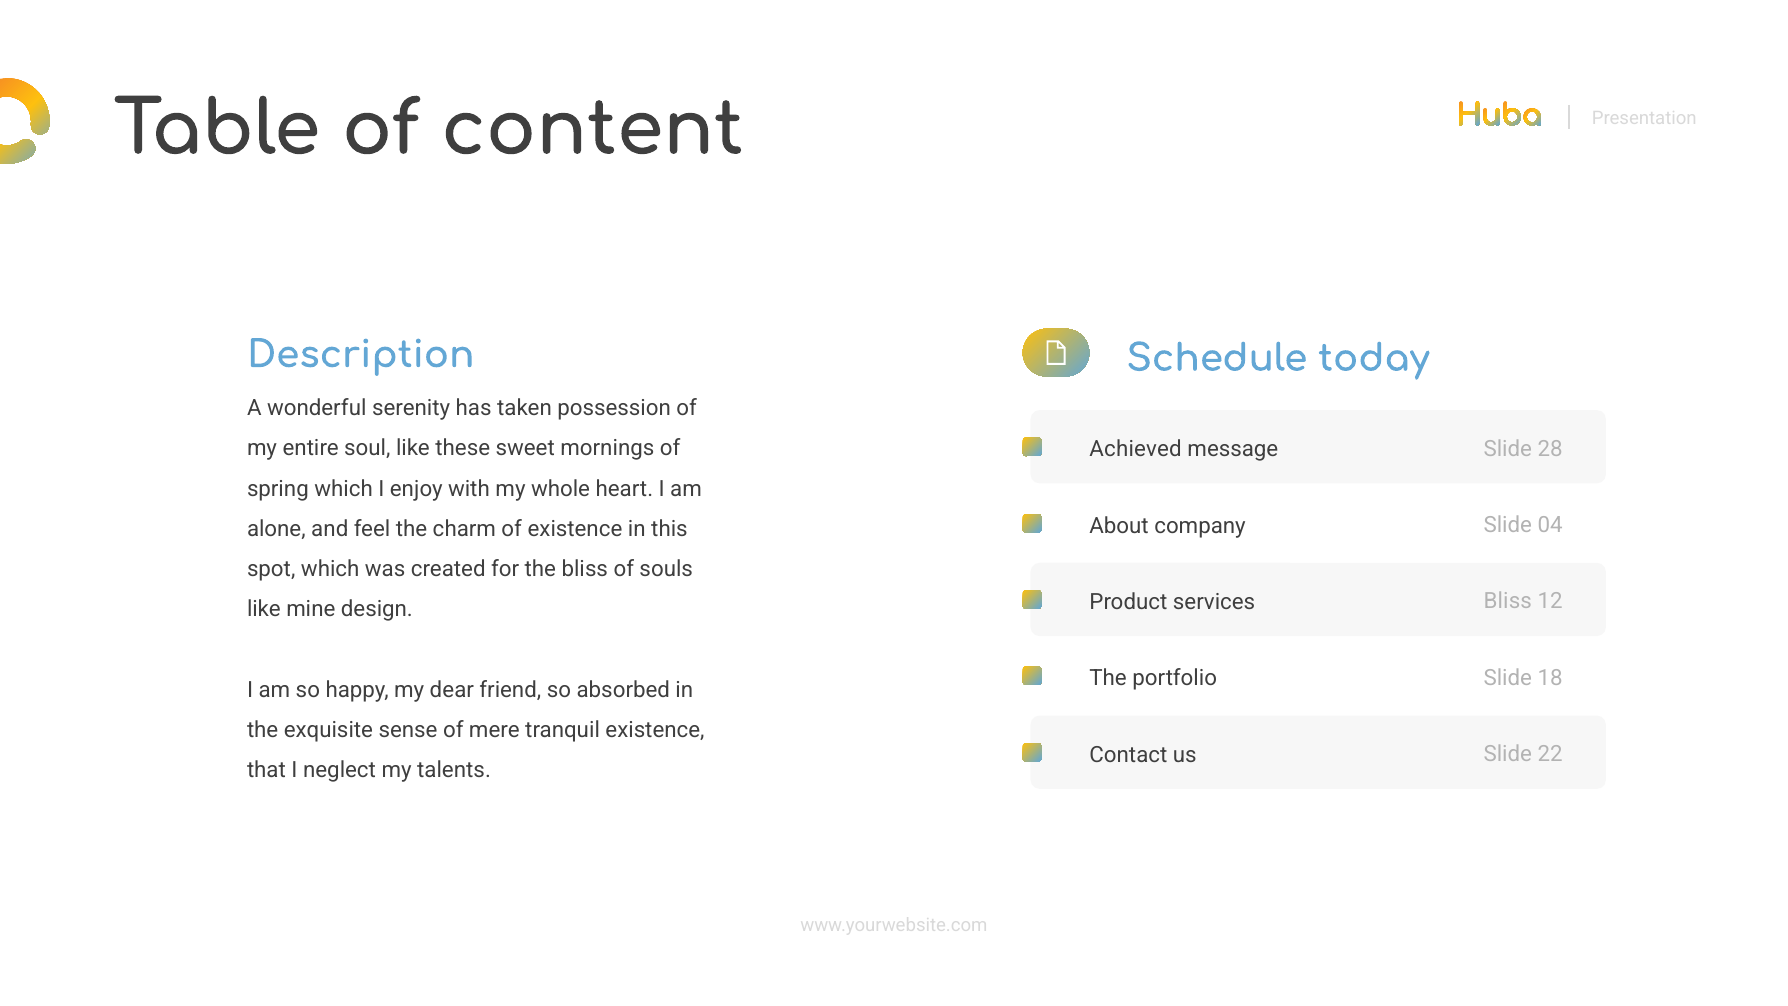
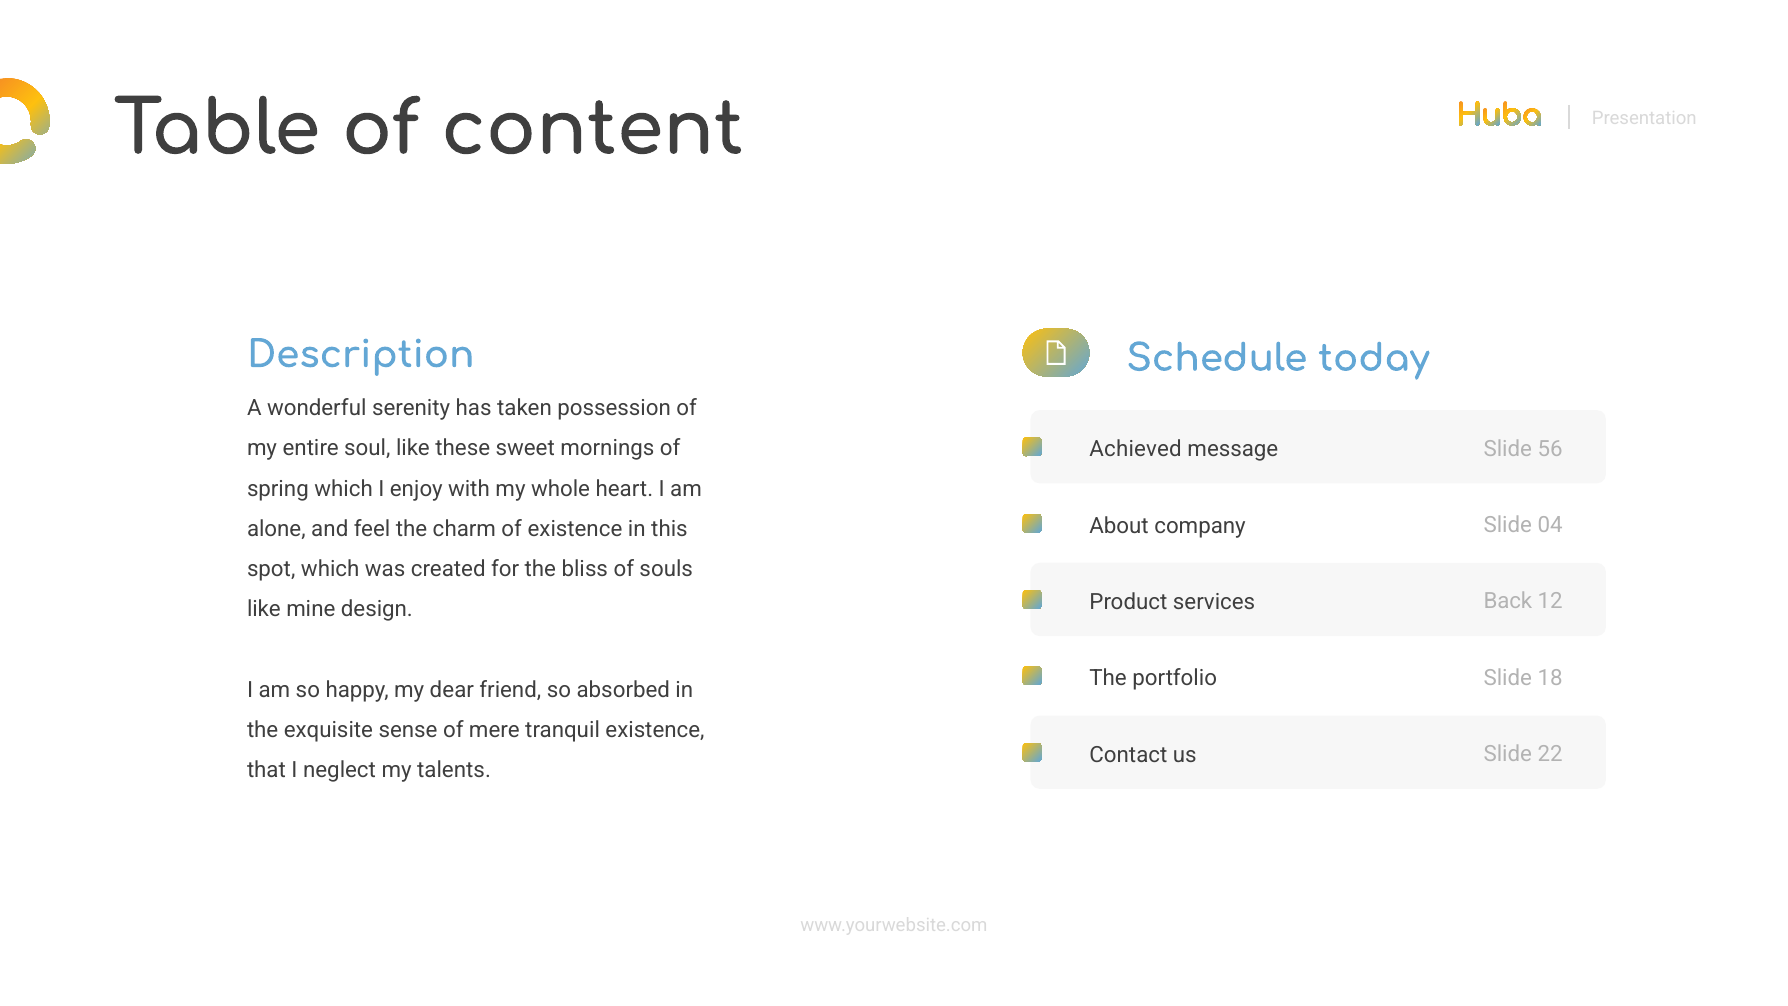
28: 28 -> 56 (1550, 449)
services Bliss: Bliss -> Back (1508, 601)
